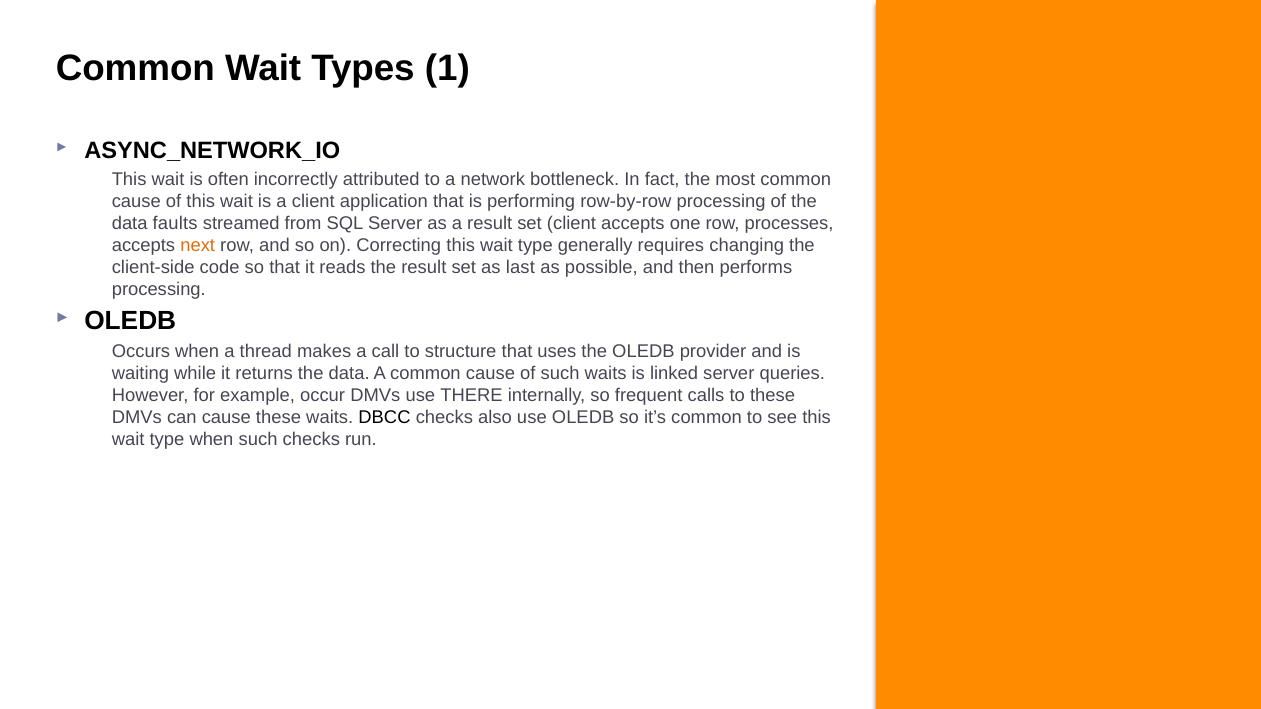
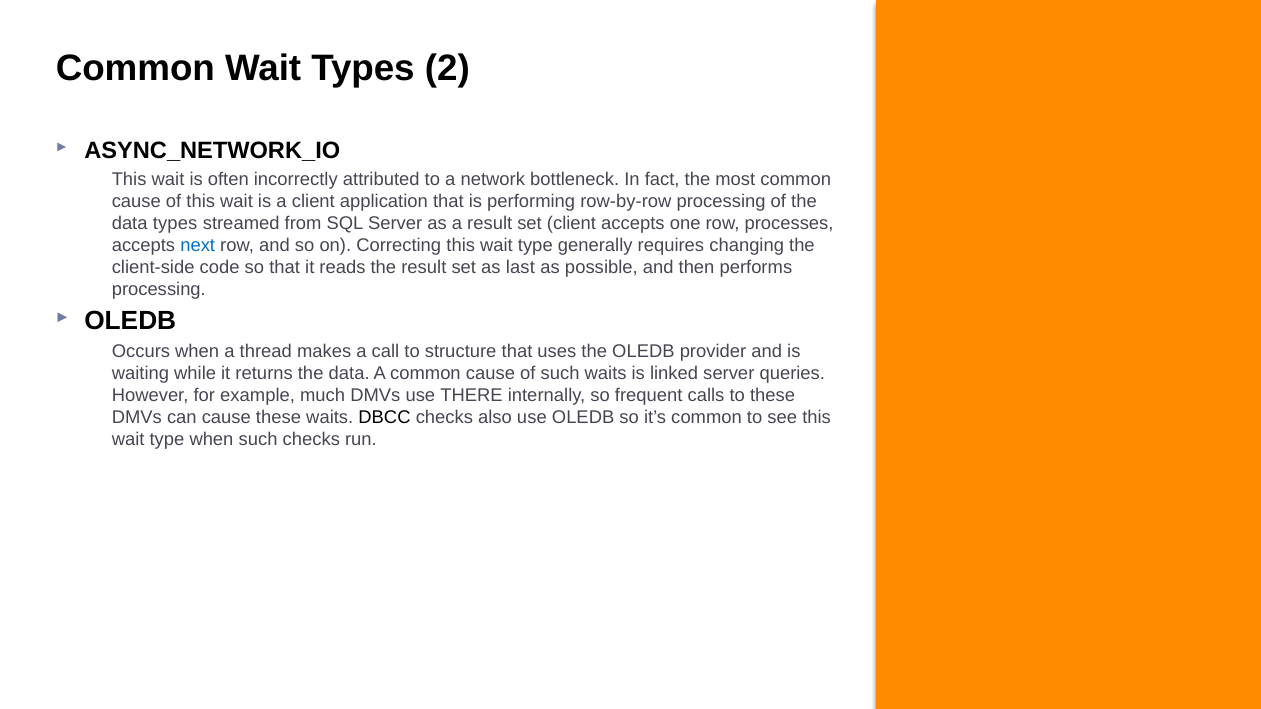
1: 1 -> 2 (447, 69)
data faults: faults -> types (175, 224)
next colour: orange -> blue (198, 246)
occur: occur -> much (323, 396)
